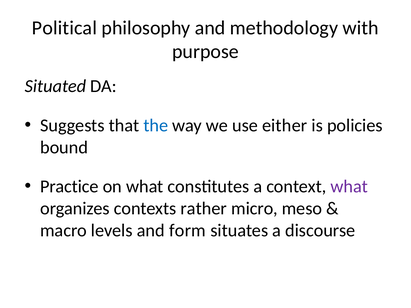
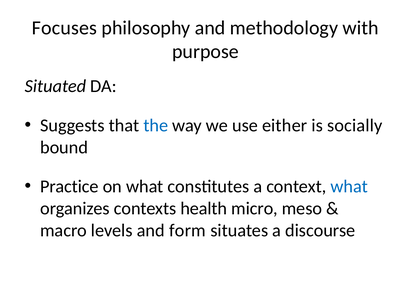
Political: Political -> Focuses (64, 28)
policies: policies -> socially (355, 126)
what colour: purple -> blue (349, 187)
rather: rather -> health (204, 209)
